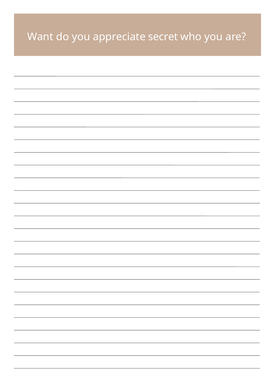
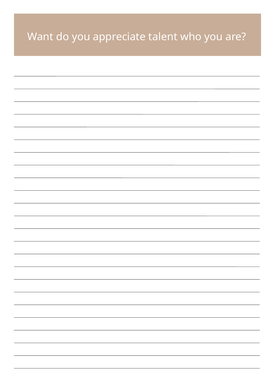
secret: secret -> talent (163, 37)
